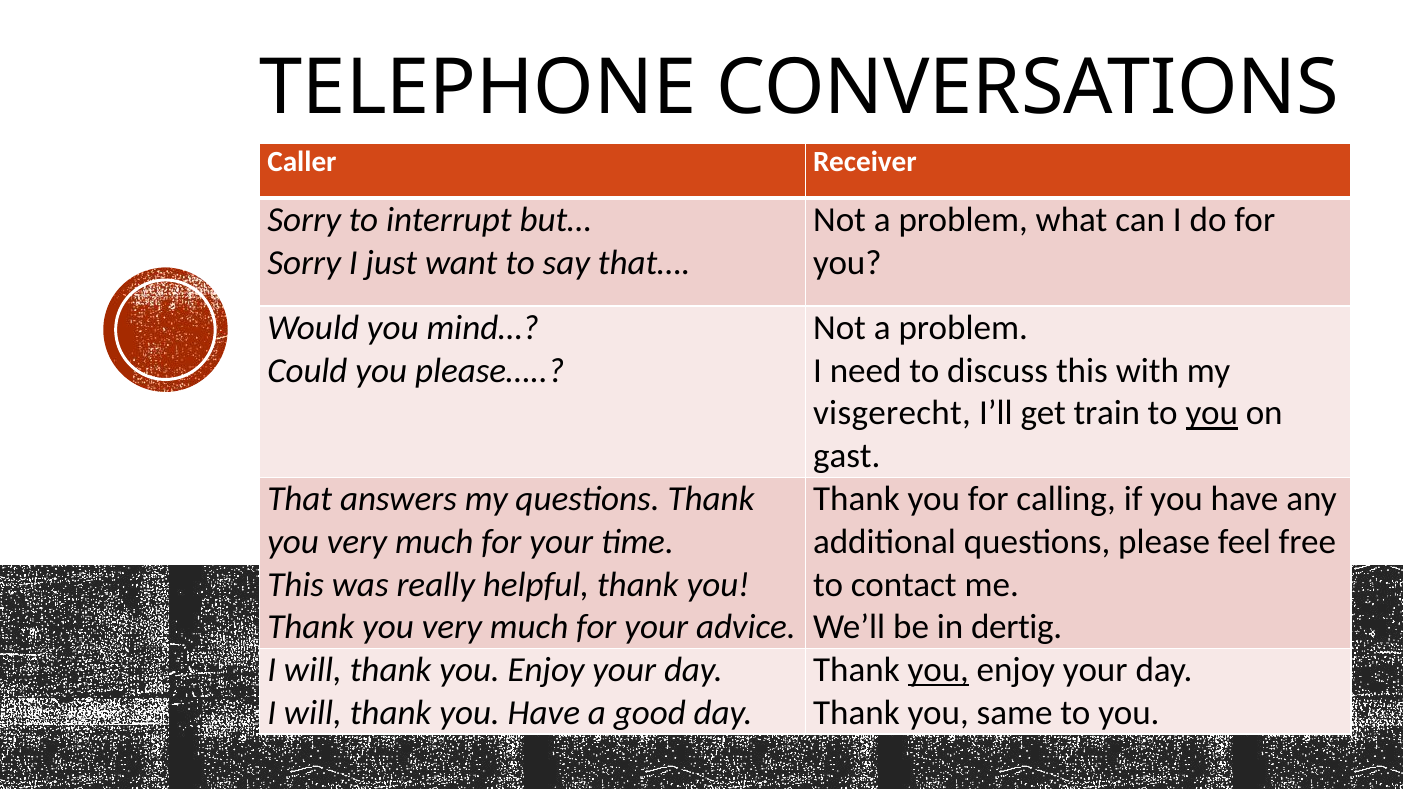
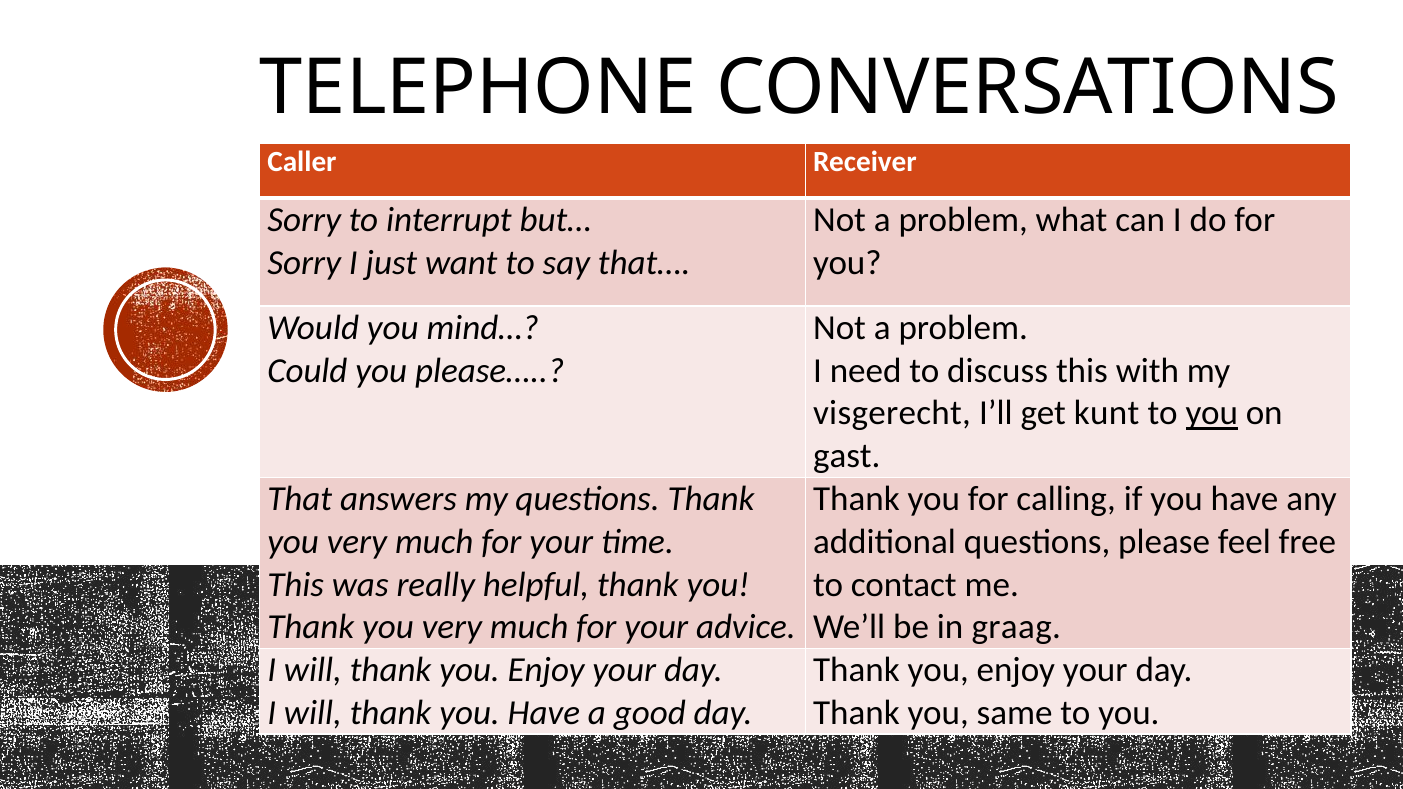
train: train -> kunt (1107, 414)
dertig: dertig -> graag (1016, 628)
you underline: present -> none (938, 670)
